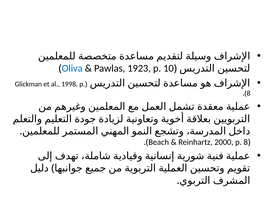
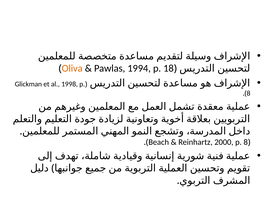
Oliva colour: blue -> orange (72, 68)
1923: 1923 -> 1994 (139, 68)
10: 10 -> 18 (169, 68)
